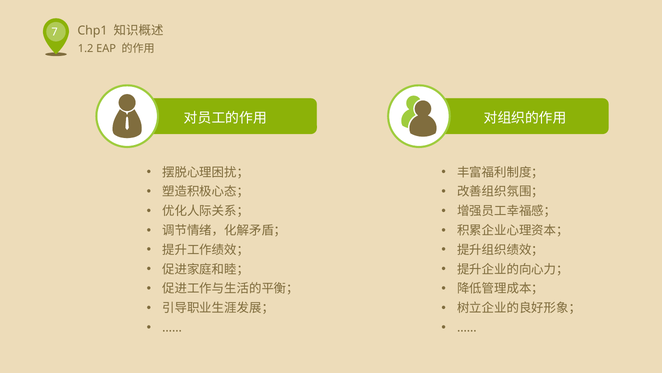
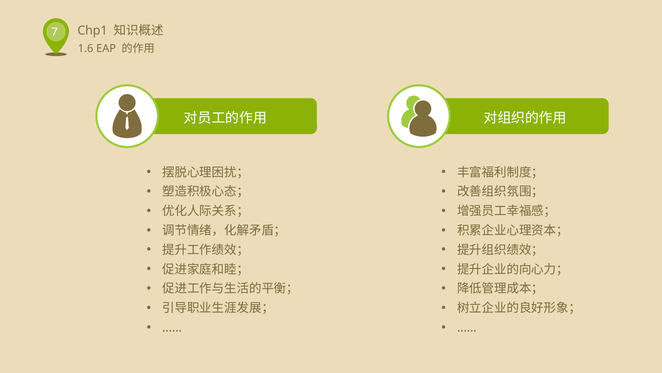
1.2: 1.2 -> 1.6 (86, 49)
